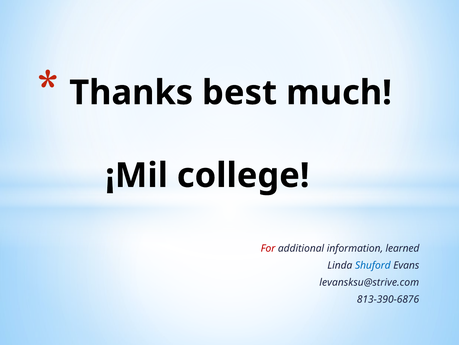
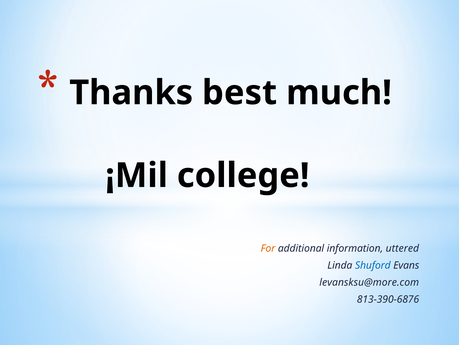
For colour: red -> orange (268, 248)
learned: learned -> uttered (402, 248)
levansksu@strive.com: levansksu@strive.com -> levansksu@more.com (369, 282)
